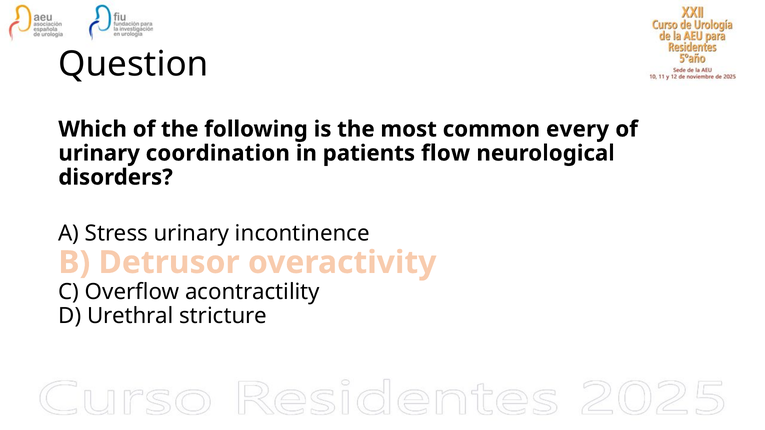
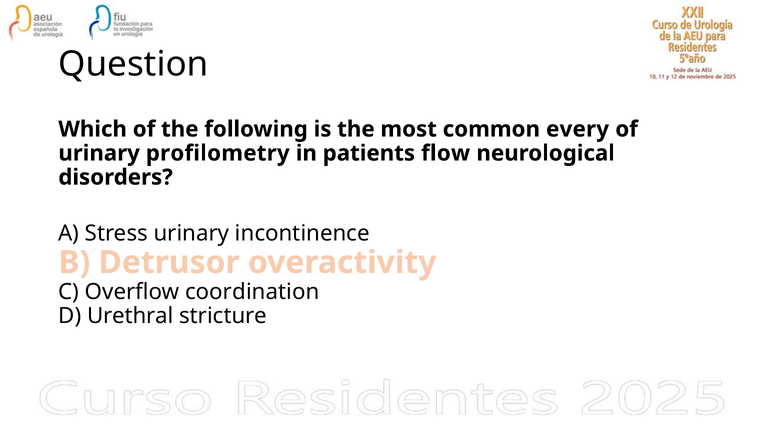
coordination: coordination -> profilometry (218, 153)
acontractility: acontractility -> coordination (252, 292)
